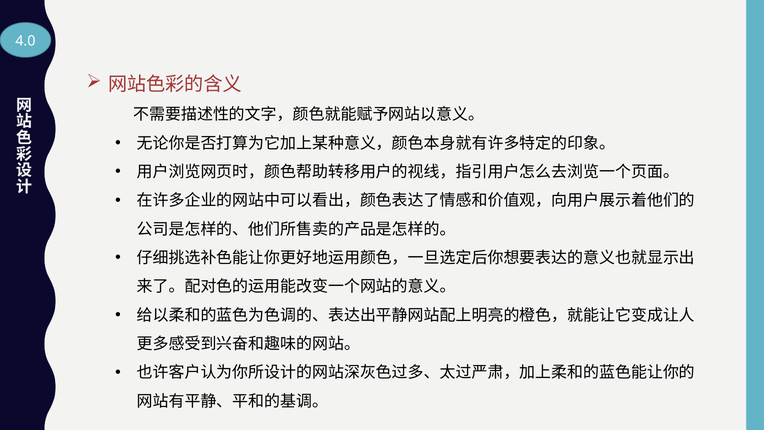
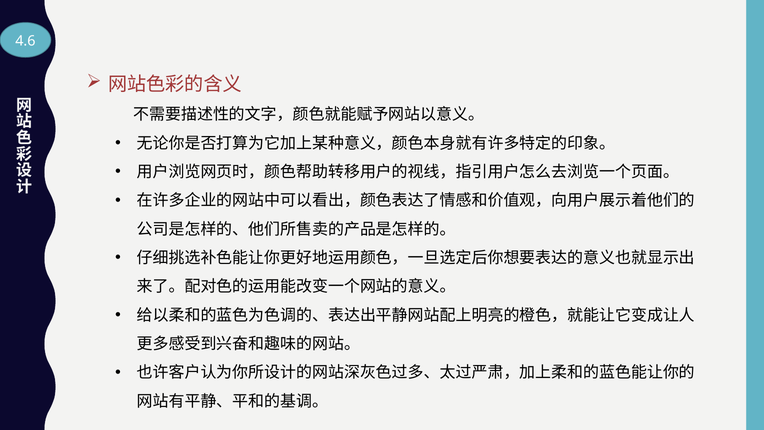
4.0: 4.0 -> 4.6 (25, 41)
